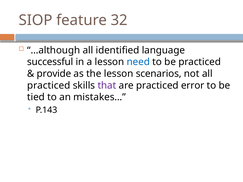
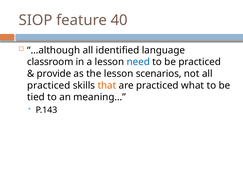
32: 32 -> 40 (119, 20)
successful: successful -> classroom (50, 62)
that colour: purple -> orange (107, 86)
error: error -> what (193, 86)
mistakes…: mistakes… -> meaning… (100, 97)
